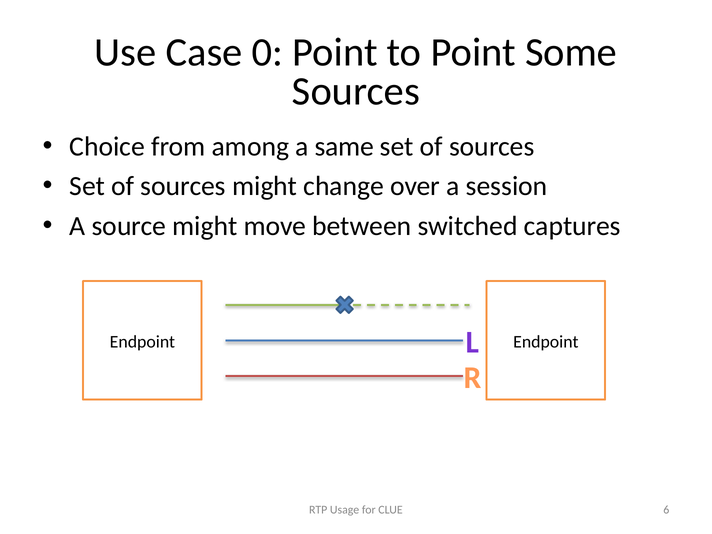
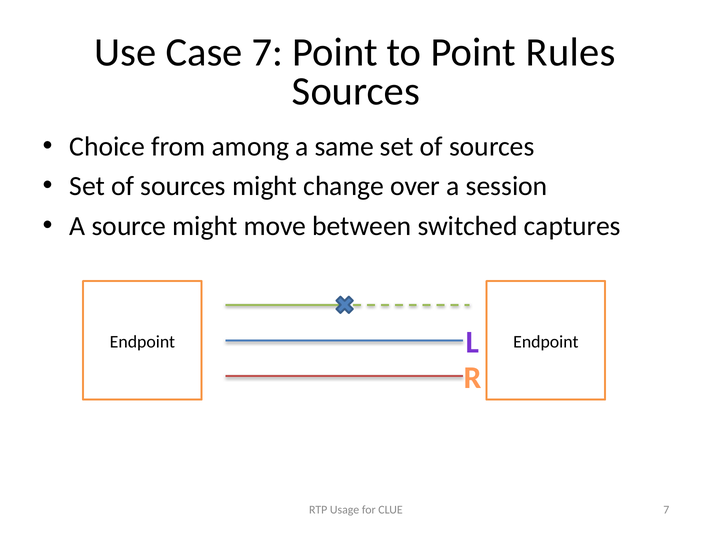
Case 0: 0 -> 7 (267, 52)
Some: Some -> Rules (571, 52)
CLUE 6: 6 -> 7 (666, 510)
